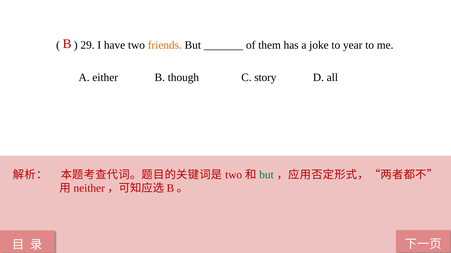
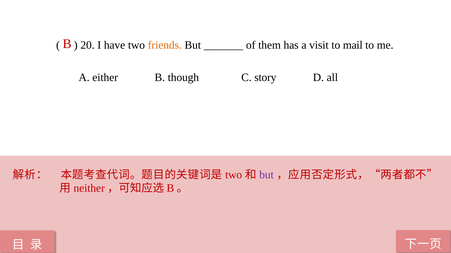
29: 29 -> 20 (88, 45)
joke: joke -> visit (319, 45)
year: year -> mail (353, 45)
but colour: green -> purple (267, 175)
